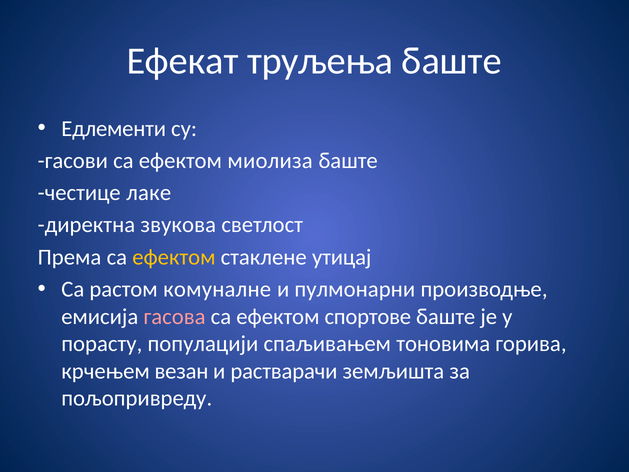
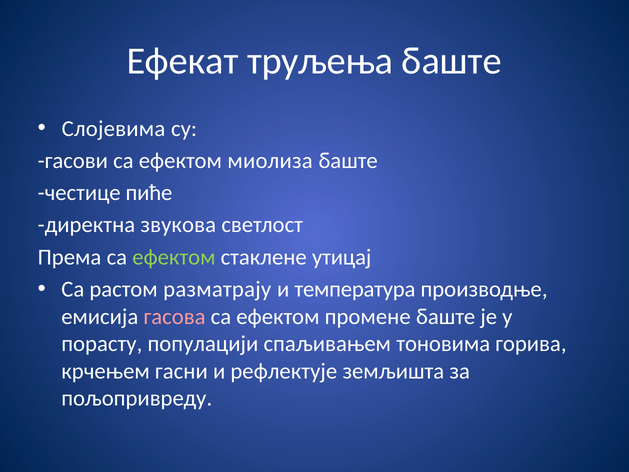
Едлементи: Едлементи -> Слојевима (113, 128)
лаке: лаке -> пиће (149, 193)
ефектом colour: yellow -> light green (174, 257)
комуналне: комуналне -> разматрају (217, 289)
пулмонарни: пулмонарни -> температура (355, 289)
спортове: спортове -> промене (368, 316)
везан: везан -> гасни (181, 371)
растварачи: растварачи -> рефлектује (284, 371)
